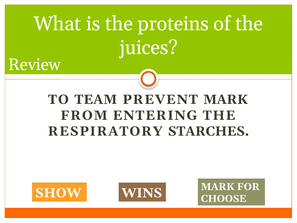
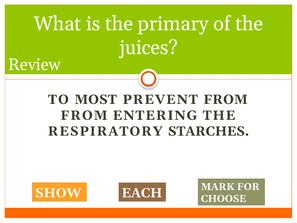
proteins: proteins -> primary (173, 24)
TEAM: TEAM -> MOST (96, 99)
PREVENT MARK: MARK -> FROM (226, 99)
WINS: WINS -> EACH (142, 193)
